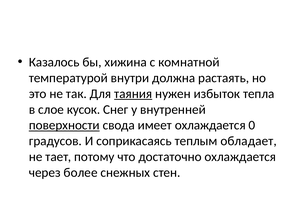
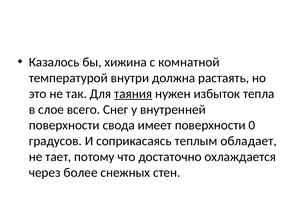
кусок: кусок -> всего (83, 109)
поверхности underline: present -> none (64, 125)
имеет охлаждается: охлаждается -> поверхности (210, 125)
